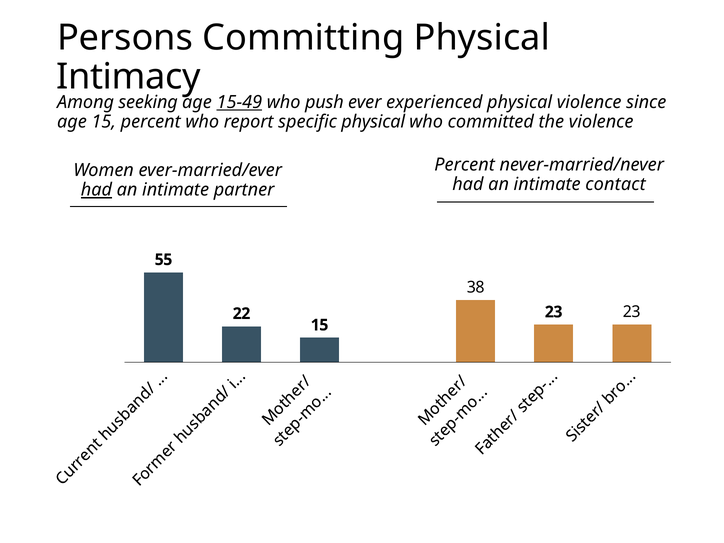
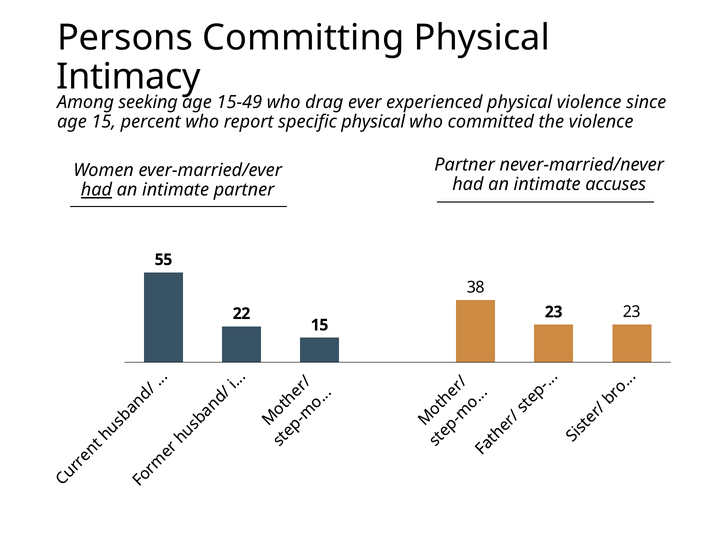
15-49 underline: present -> none (239, 102)
push: push -> drag (324, 102)
Percent: Percent -> Partner (465, 165)
contact: contact -> accuses (616, 184)
